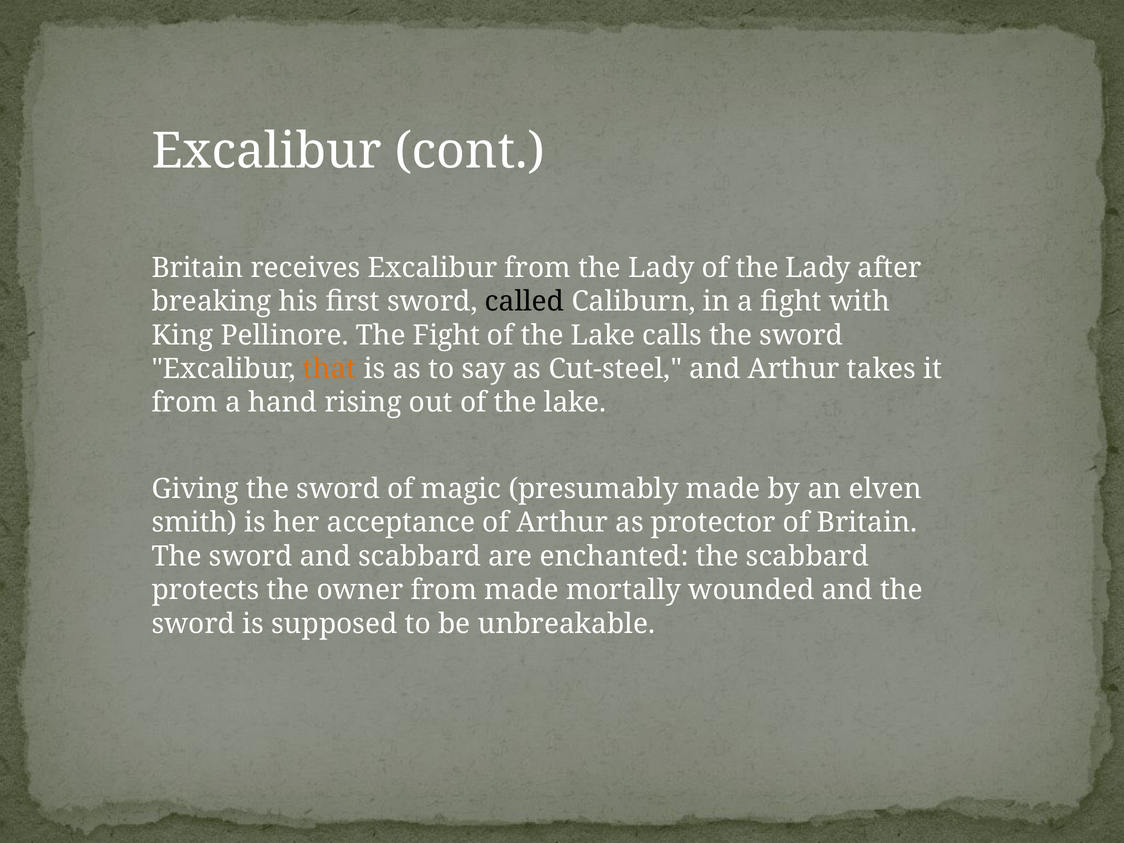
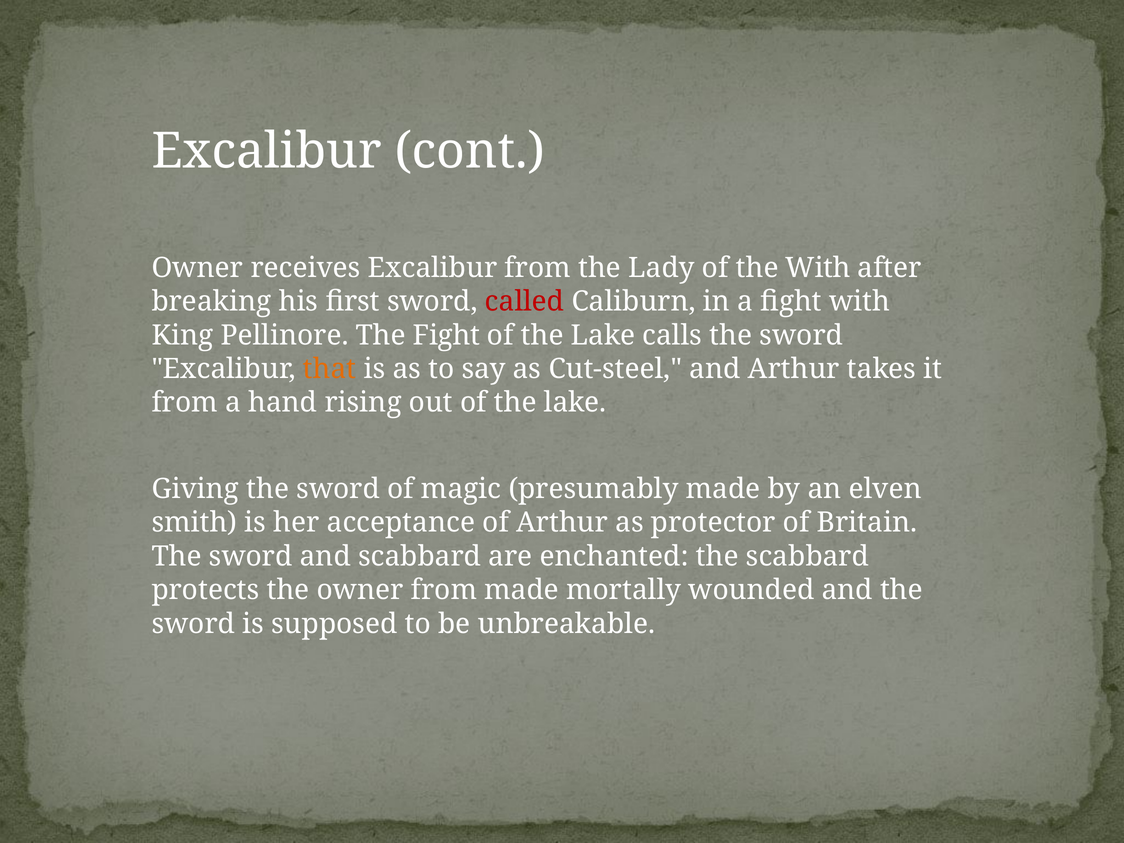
Britain: Britain -> Owner (197, 268)
of the Lady: Lady -> With (818, 268)
called colour: black -> red (525, 302)
